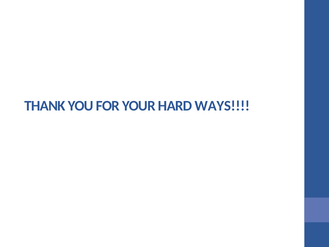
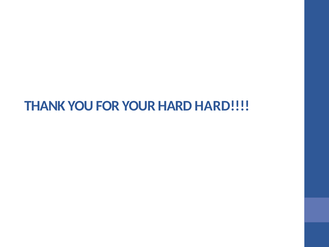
HARD WAYS: WAYS -> HARD (222, 106)
